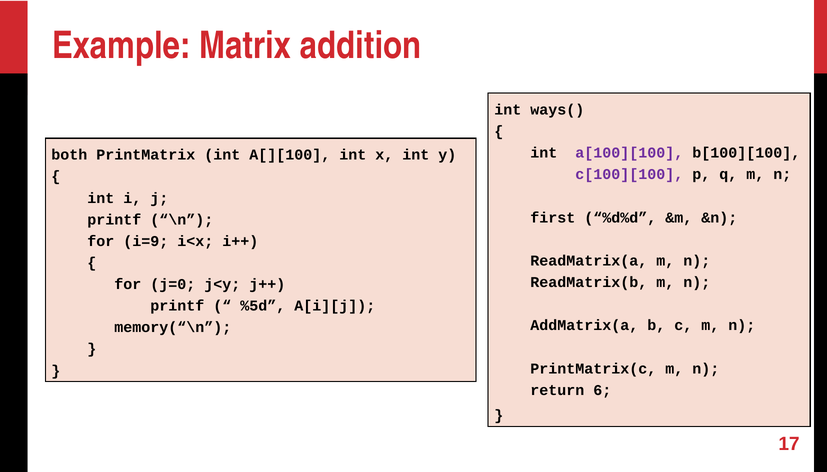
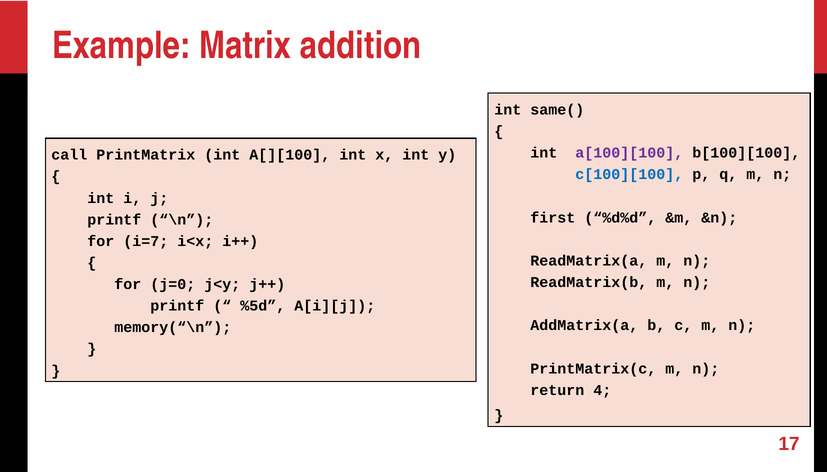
ways(: ways( -> same( (557, 110)
both: both -> call (69, 155)
c[100][100 colour: purple -> blue (629, 175)
i=9: i=9 -> i=7 (146, 241)
6: 6 -> 4 (602, 391)
